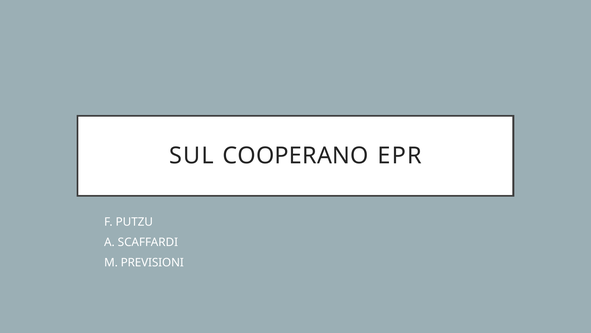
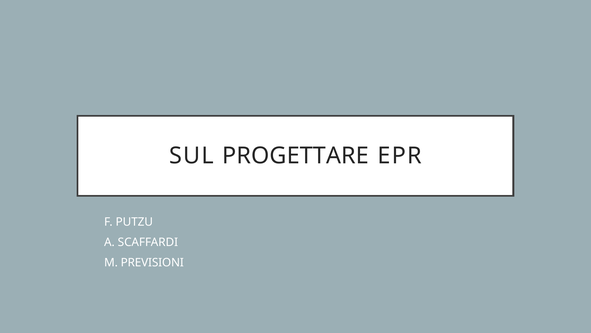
COOPERANO: COOPERANO -> PROGETTARE (296, 155)
